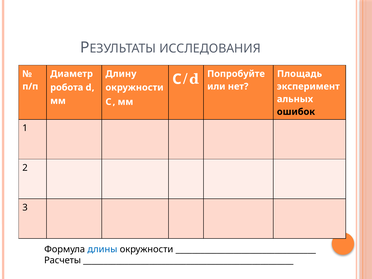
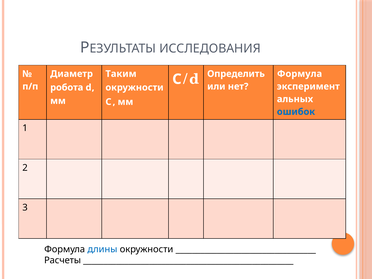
Длину: Длину -> Таким (121, 74)
Площадь: Площадь -> Формула (300, 74)
Попробуйте: Попробуйте -> Определить (236, 74)
ошибок colour: black -> blue (296, 112)
